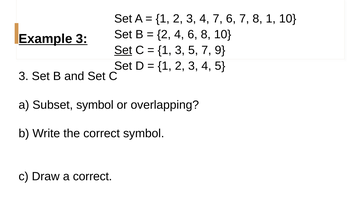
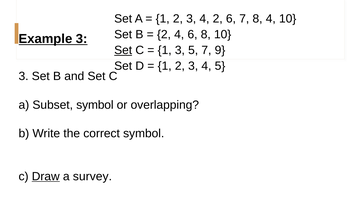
4 7: 7 -> 2 (218, 19)
8 1: 1 -> 4 (271, 19)
Draw underline: none -> present (46, 177)
a correct: correct -> survey (92, 177)
